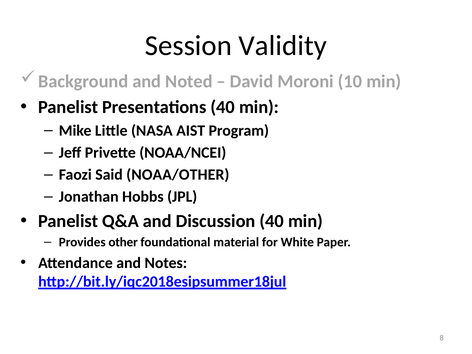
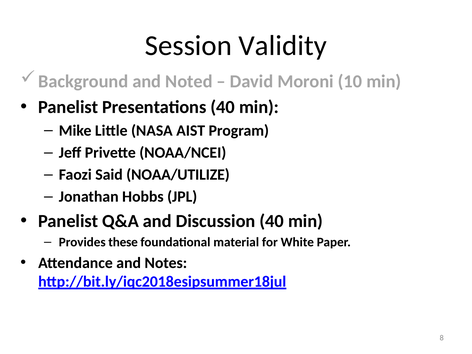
NOAA/OTHER: NOAA/OTHER -> NOAA/UTILIZE (178, 175)
other: other -> these (123, 242)
